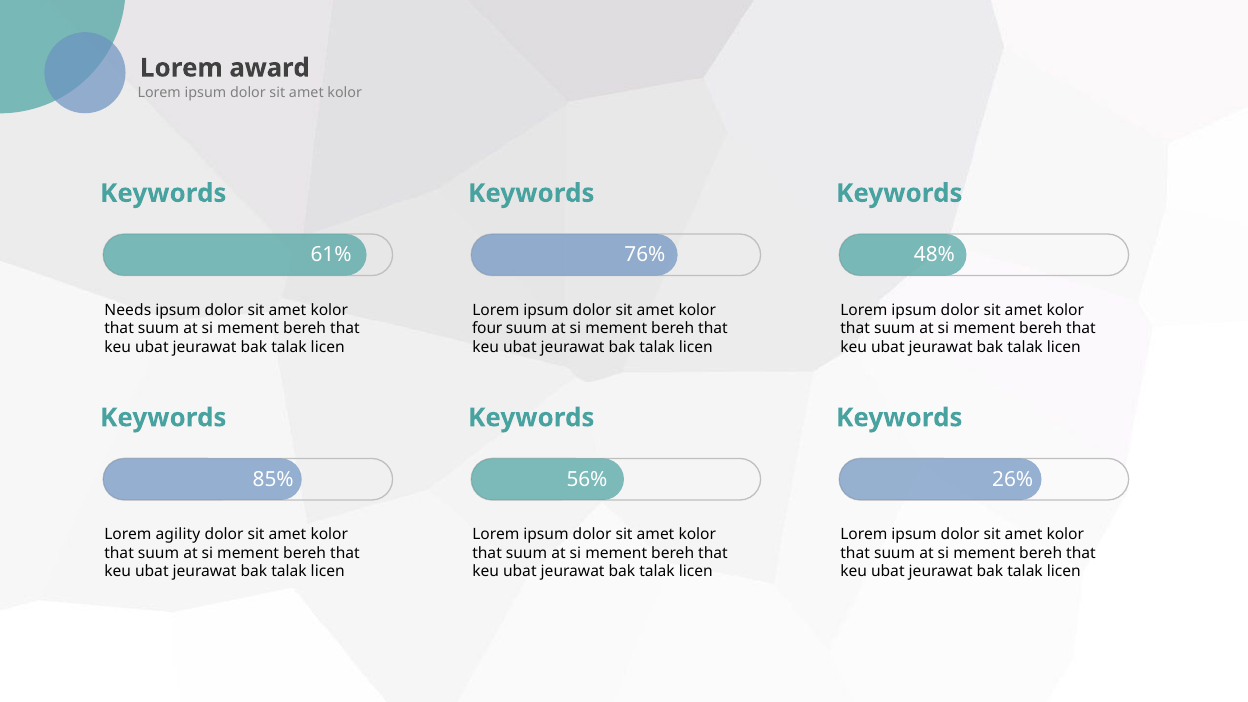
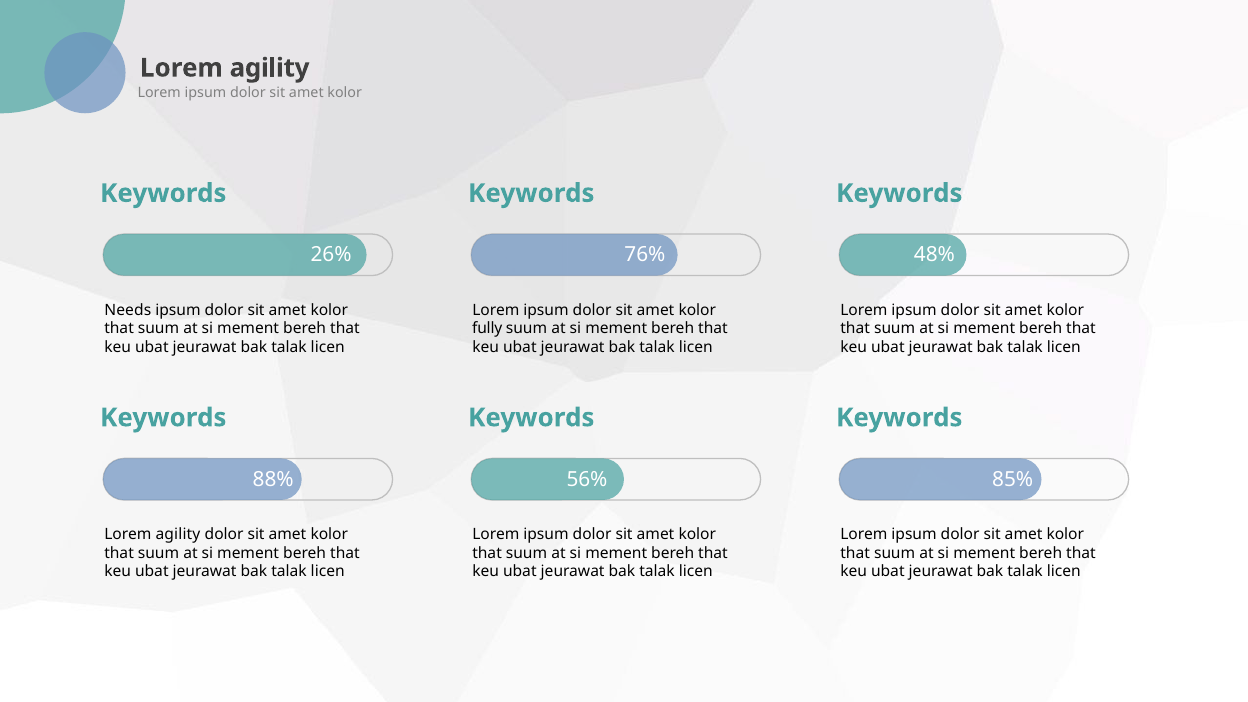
award: award -> agility (270, 68)
61%: 61% -> 26% (331, 255)
four: four -> fully (487, 329)
85%: 85% -> 88% (273, 479)
26%: 26% -> 85% (1013, 479)
